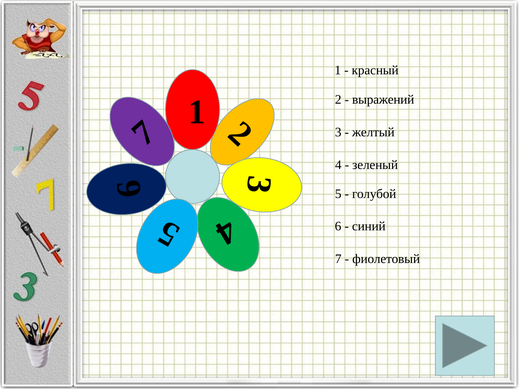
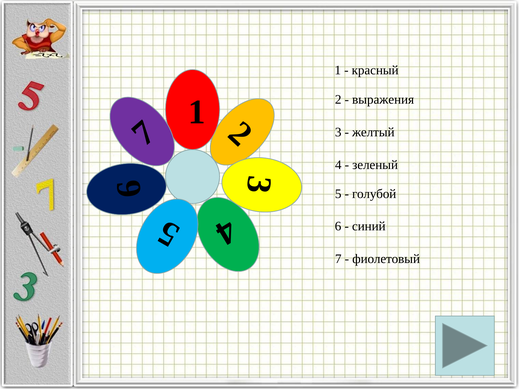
выражений: выражений -> выражения (383, 100)
